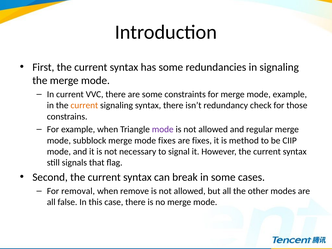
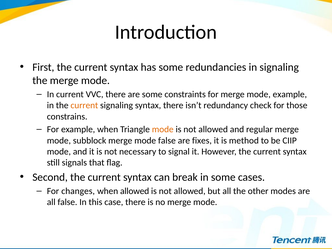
mode colour: purple -> orange (163, 129)
mode fixes: fixes -> false (167, 140)
removal: removal -> changes (78, 191)
when remove: remove -> allowed (135, 191)
